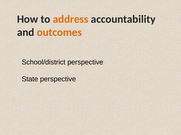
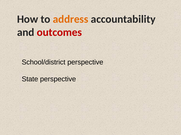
outcomes colour: orange -> red (59, 32)
